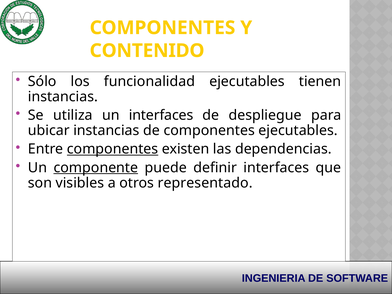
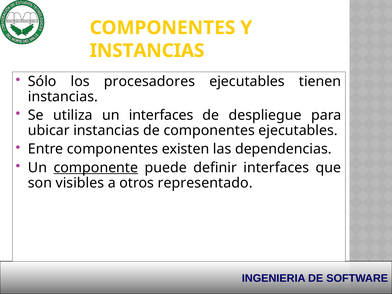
CONTENIDO: CONTENIDO -> INSTANCIAS (147, 51)
funcionalidad: funcionalidad -> procesadores (149, 81)
componentes underline: present -> none (113, 149)
